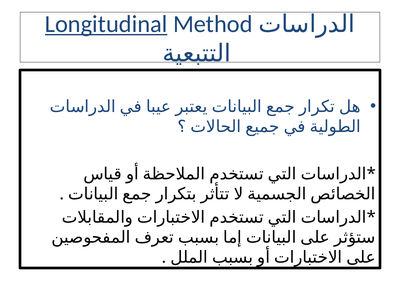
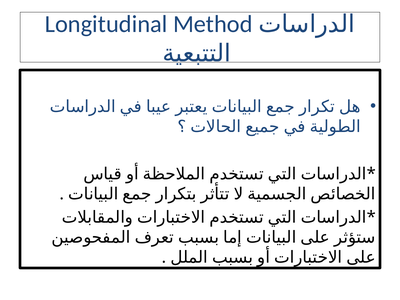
Longitudinal underline: present -> none (106, 24)
